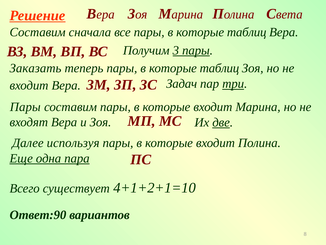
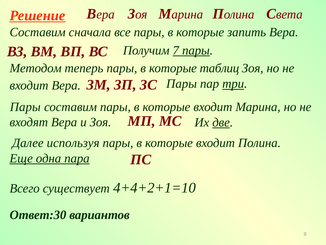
таблиц: таблиц -> запить (247, 32)
3: 3 -> 7 (176, 50)
Заказать: Заказать -> Методом (36, 68)
Задач: Задач -> Пары (182, 84)
4+1+2+1=10: 4+1+2+1=10 -> 4+4+2+1=10 (155, 187)
Ответ:90: Ответ:90 -> Ответ:30 (38, 215)
